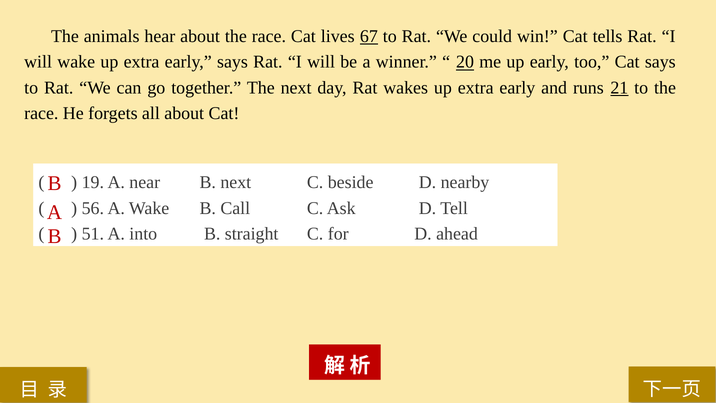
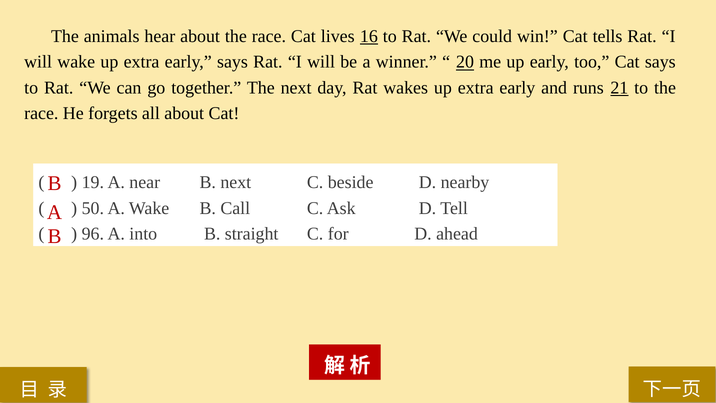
67: 67 -> 16 (369, 36)
56: 56 -> 50 (93, 208)
51: 51 -> 96 (93, 234)
